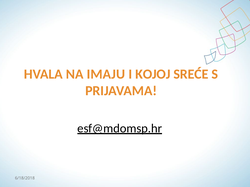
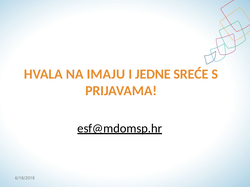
KOJOJ: KOJOJ -> JEDNE (153, 74)
